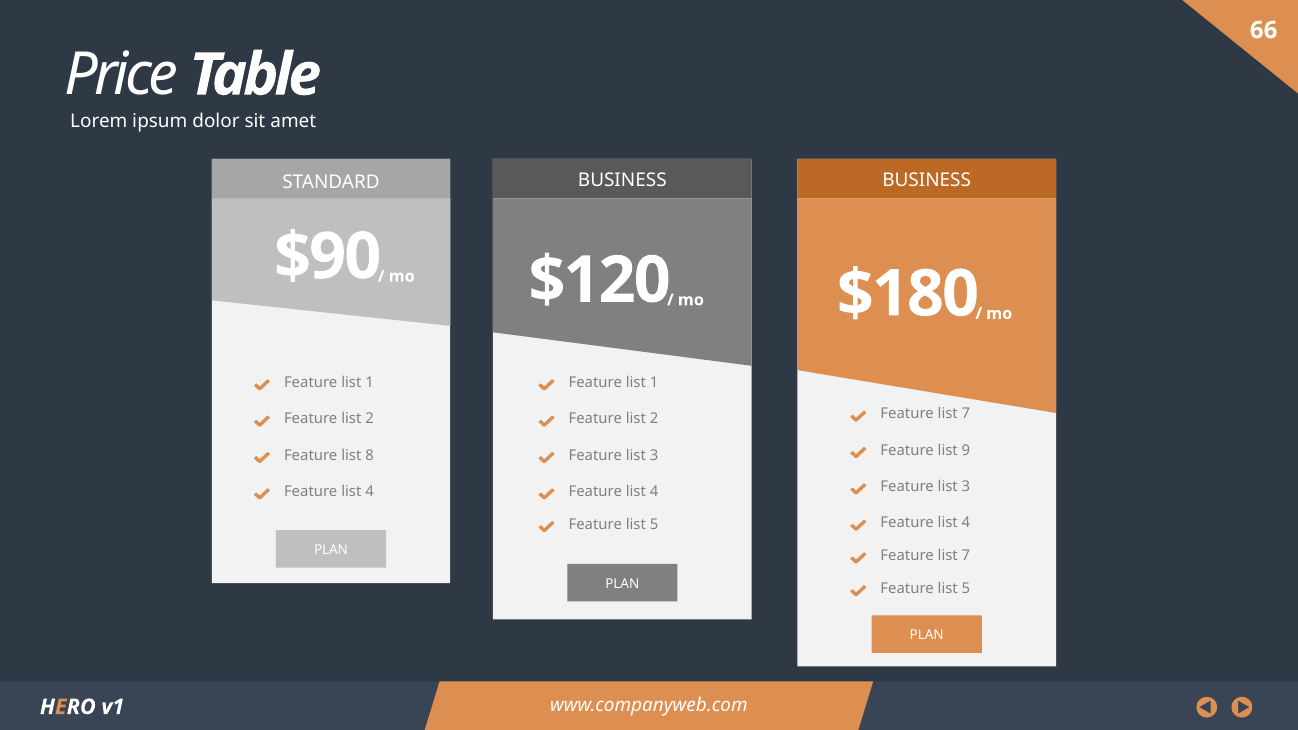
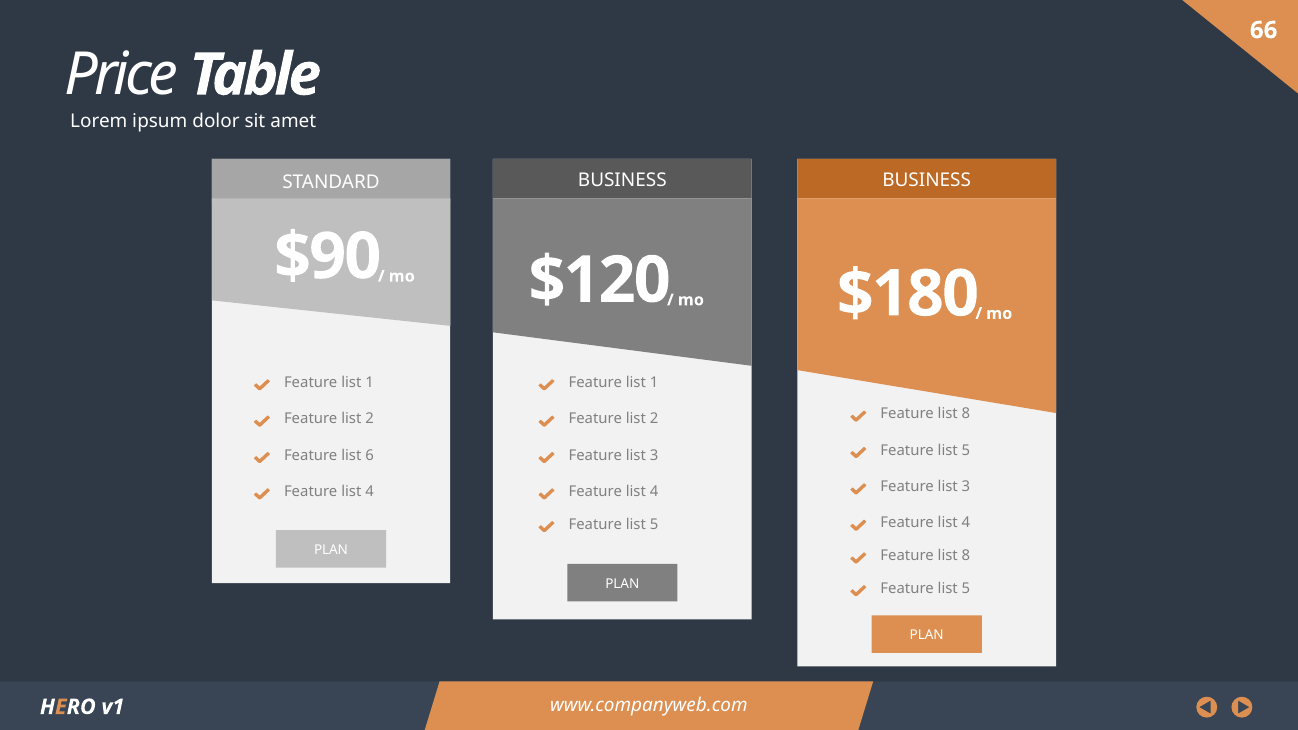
7: 7 -> 8 (966, 414)
9: 9 -> 5 (966, 450)
8: 8 -> 6 (370, 455)
7: 7 -> 8 (966, 556)
